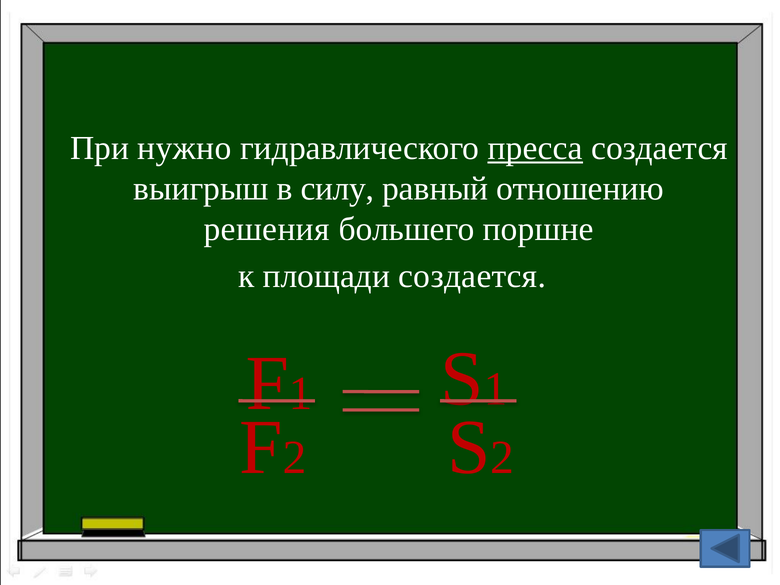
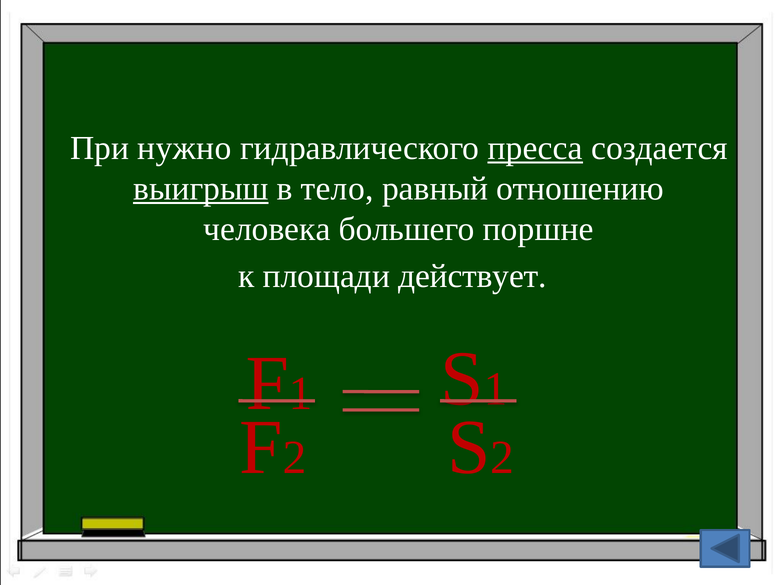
выигрыш underline: none -> present (201, 189)
силу: силу -> тело (337, 189)
решения: решения -> человека (267, 229)
площади создается: создается -> действует (472, 276)
